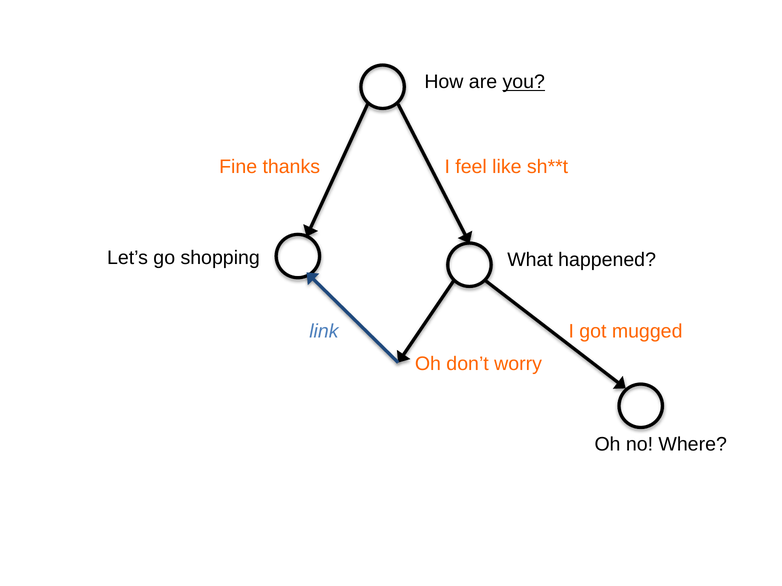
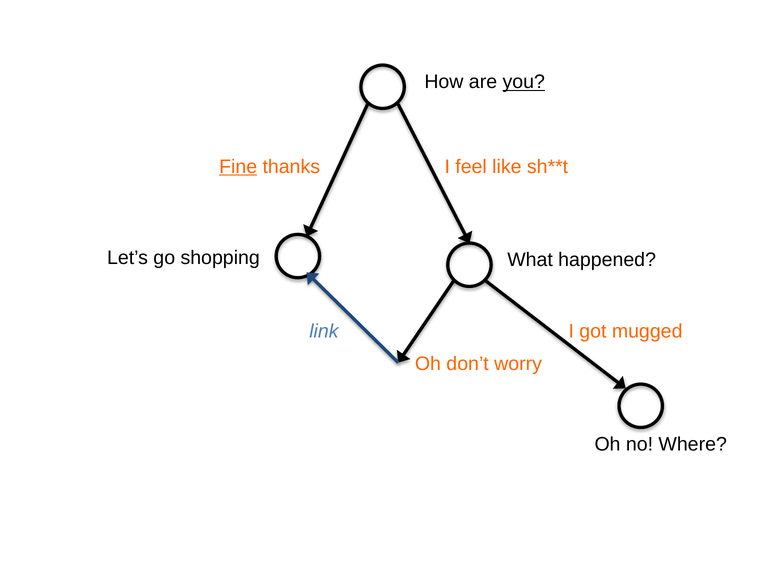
Fine underline: none -> present (238, 167)
